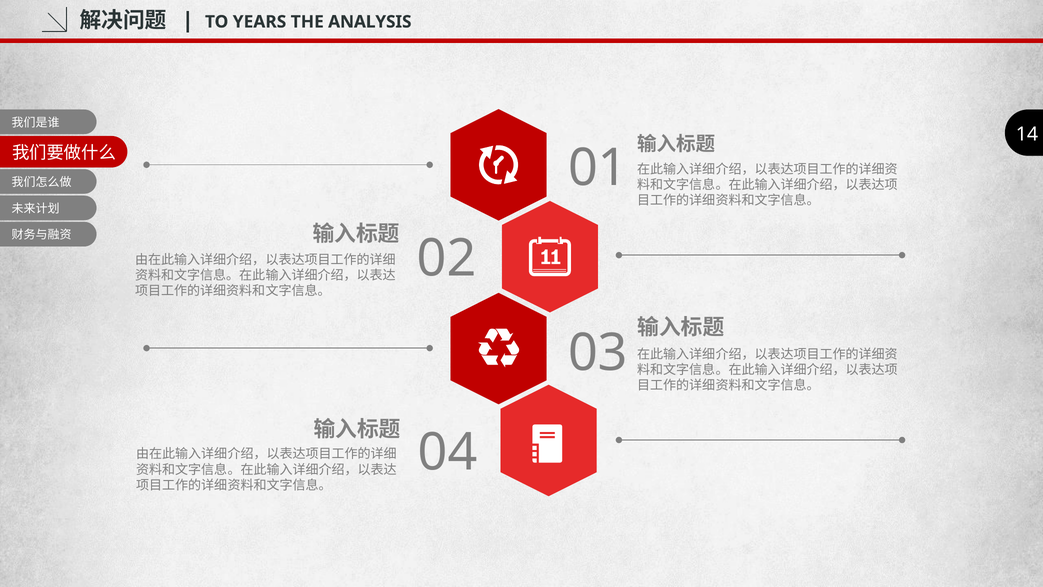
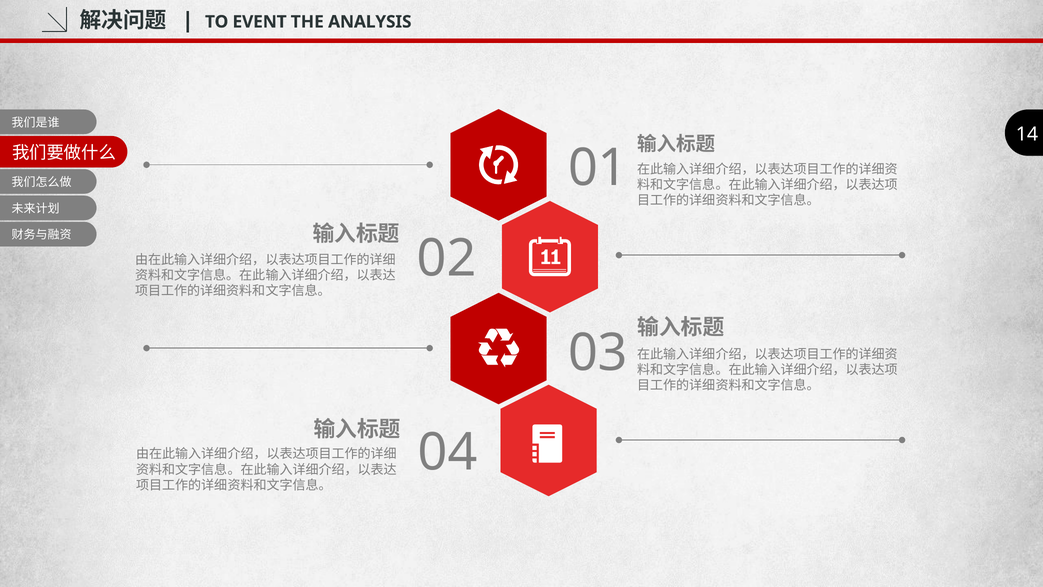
YEARS: YEARS -> EVENT (260, 22)
